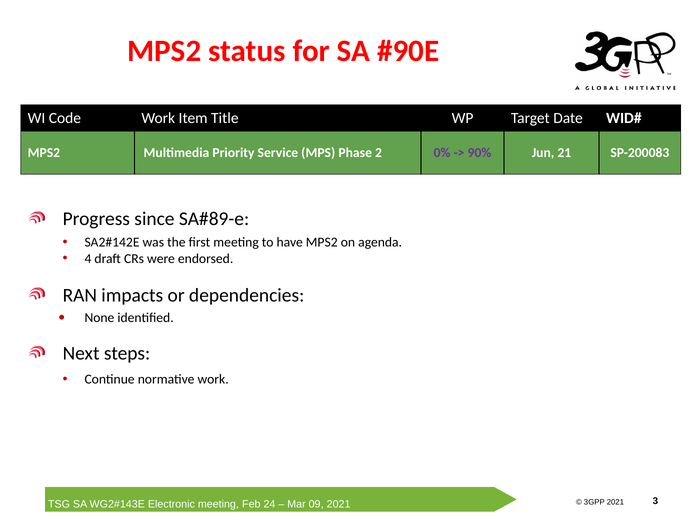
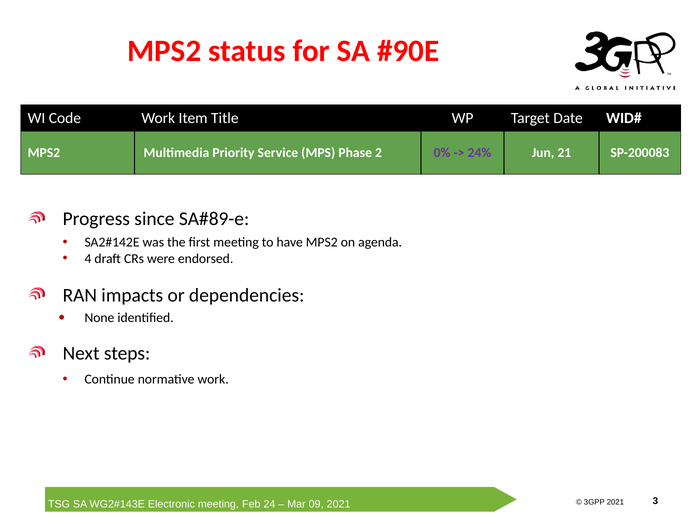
90%: 90% -> 24% (479, 153)
